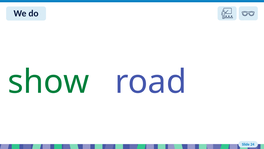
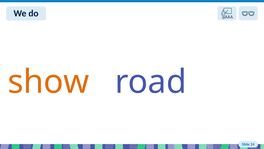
show colour: green -> orange (48, 82)
